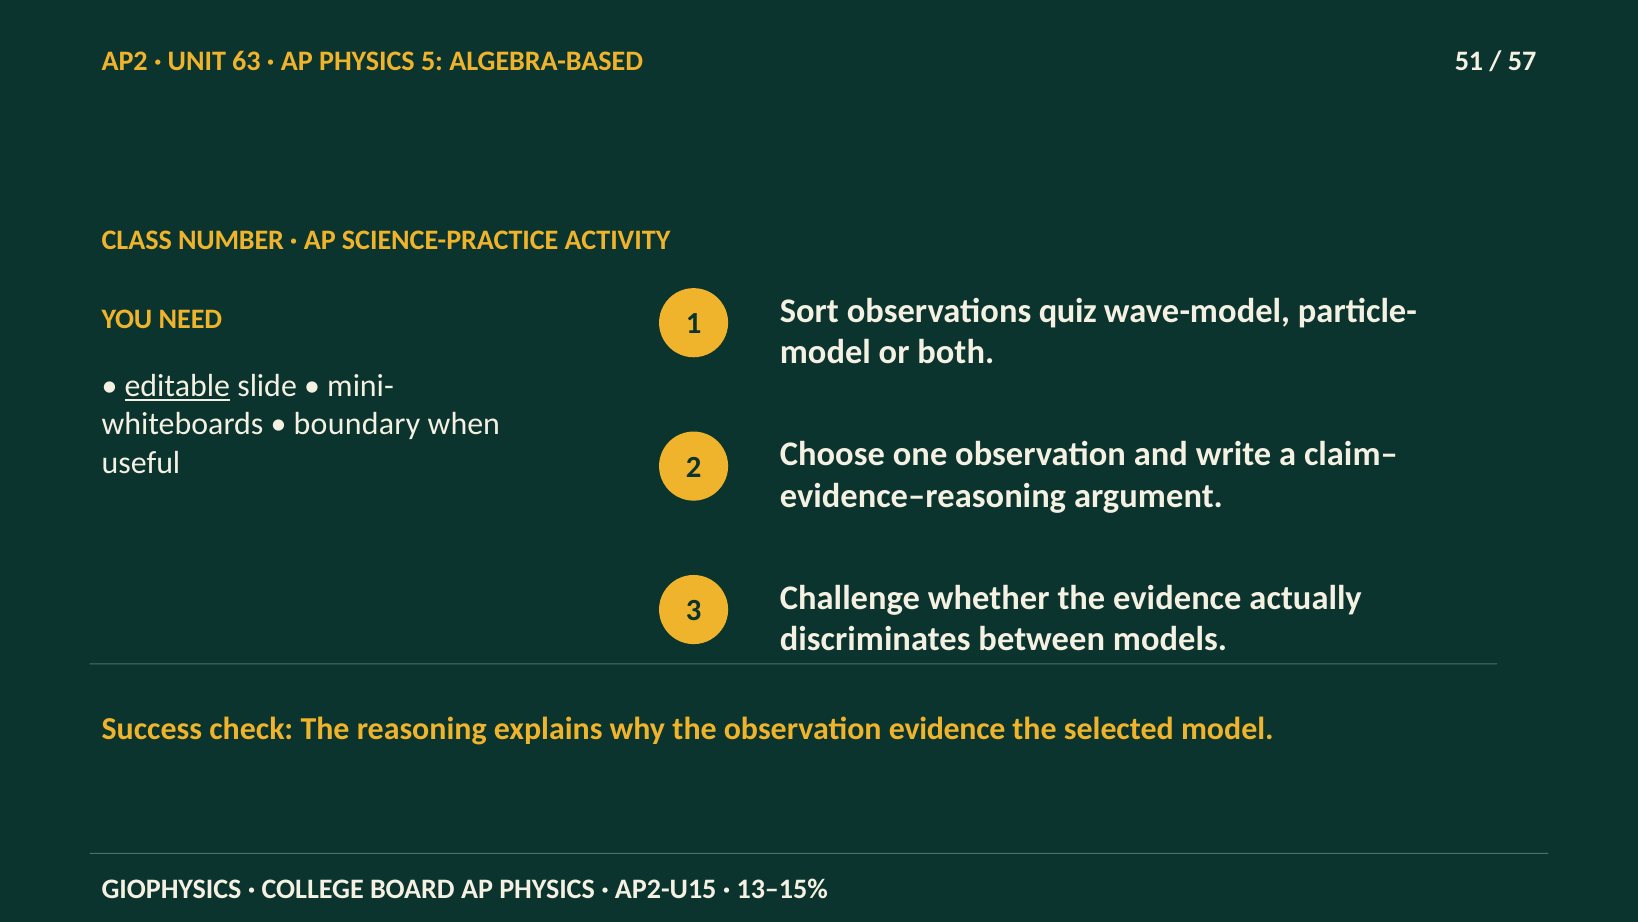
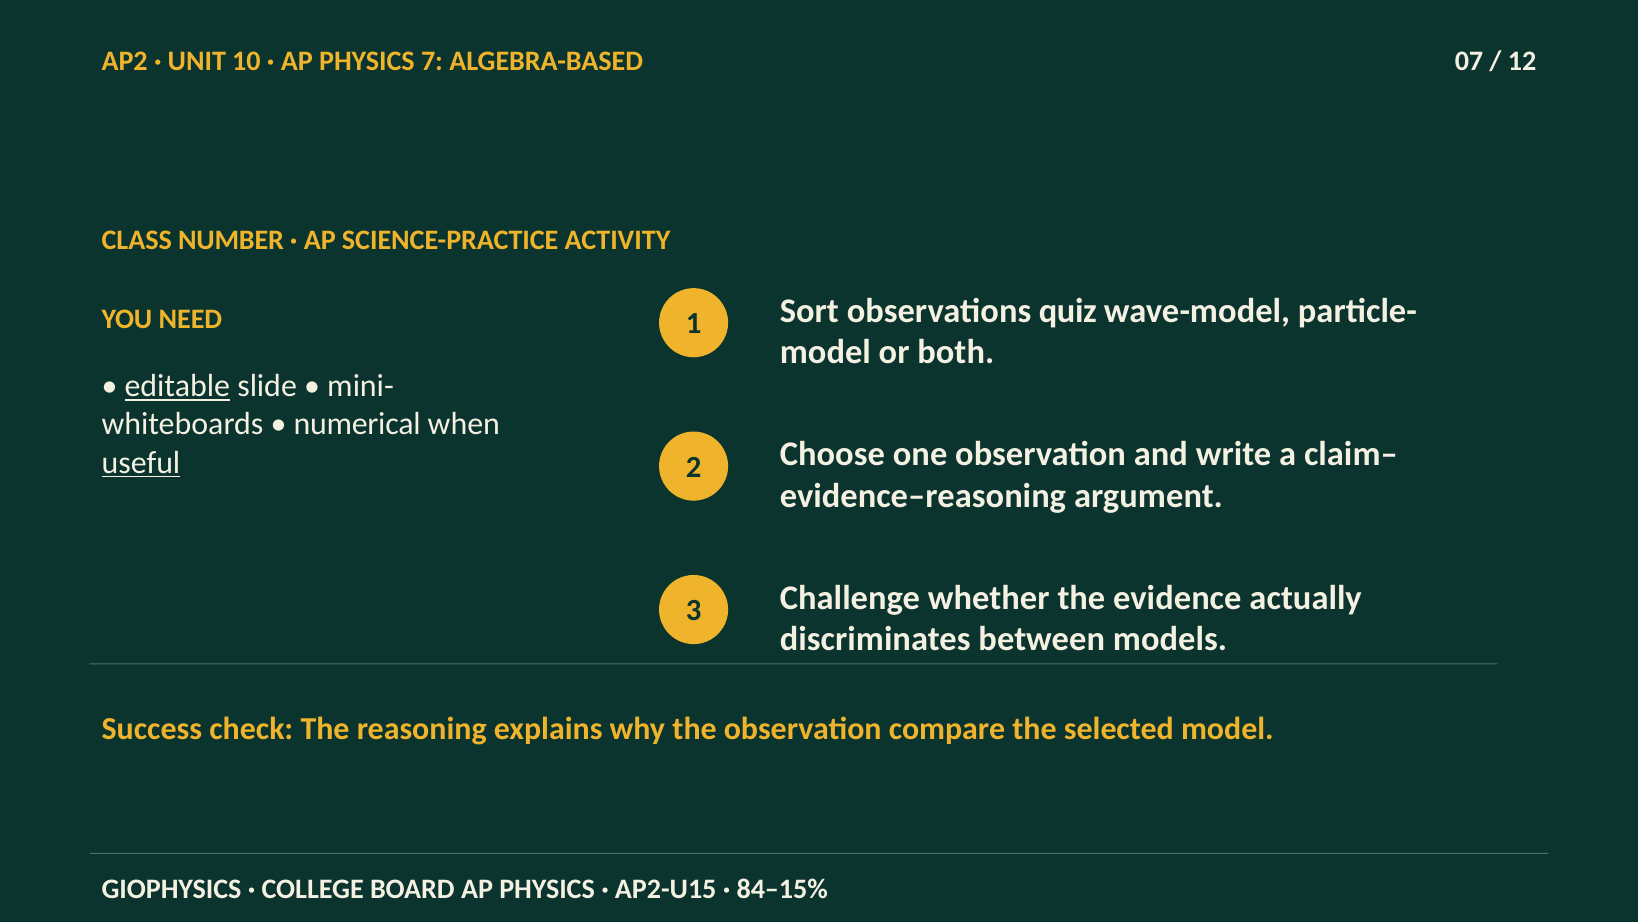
63: 63 -> 10 (246, 61)
5: 5 -> 7 (432, 61)
51: 51 -> 07 (1469, 61)
57: 57 -> 12 (1522, 61)
boundary: boundary -> numerical (357, 424)
useful underline: none -> present (141, 462)
observation evidence: evidence -> compare (947, 729)
13–15%: 13–15% -> 84–15% (782, 889)
